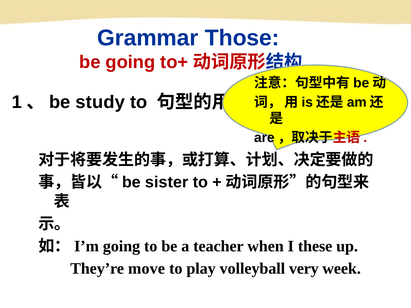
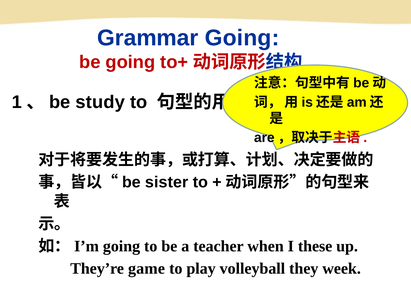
Grammar Those: Those -> Going (242, 38)
move: move -> game (147, 269)
very: very -> they (304, 269)
